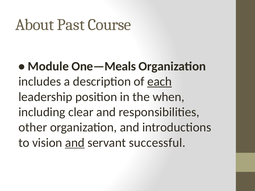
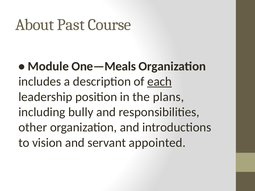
when: when -> plans (168, 97)
clear: clear -> bully (81, 112)
and underline: present -> none (75, 143)
successful: successful -> appointed (157, 143)
